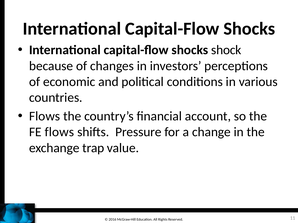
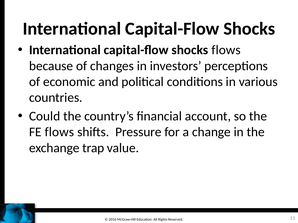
shocks shock: shock -> flows (226, 50)
Flows: Flows -> Could (45, 116)
